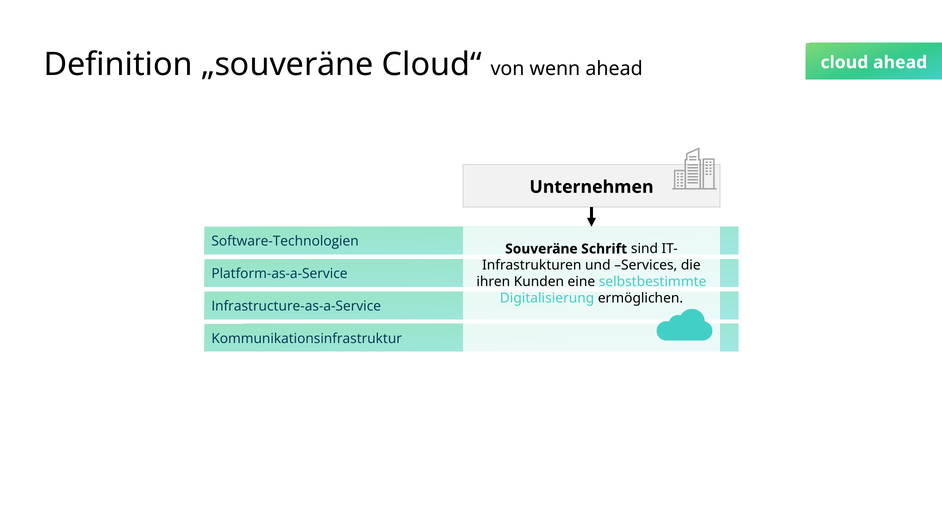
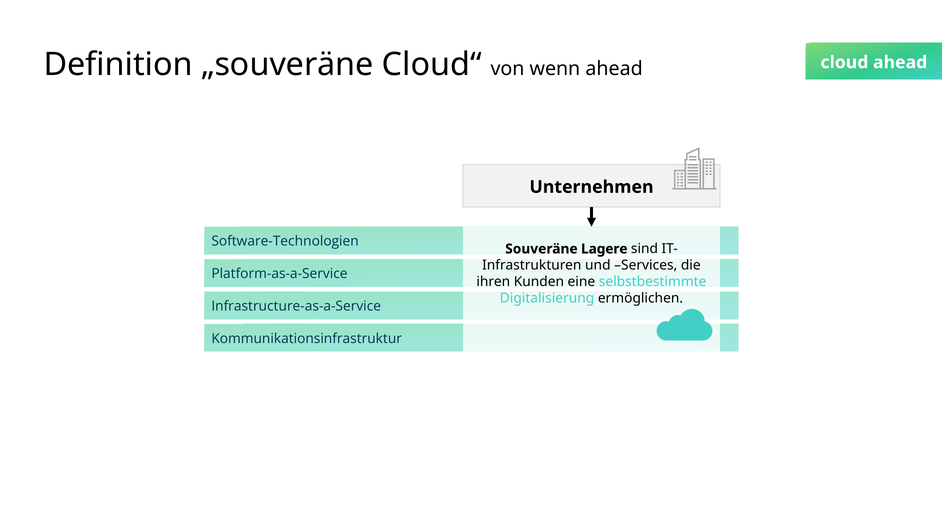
Schrift: Schrift -> Lagere (604, 249)
